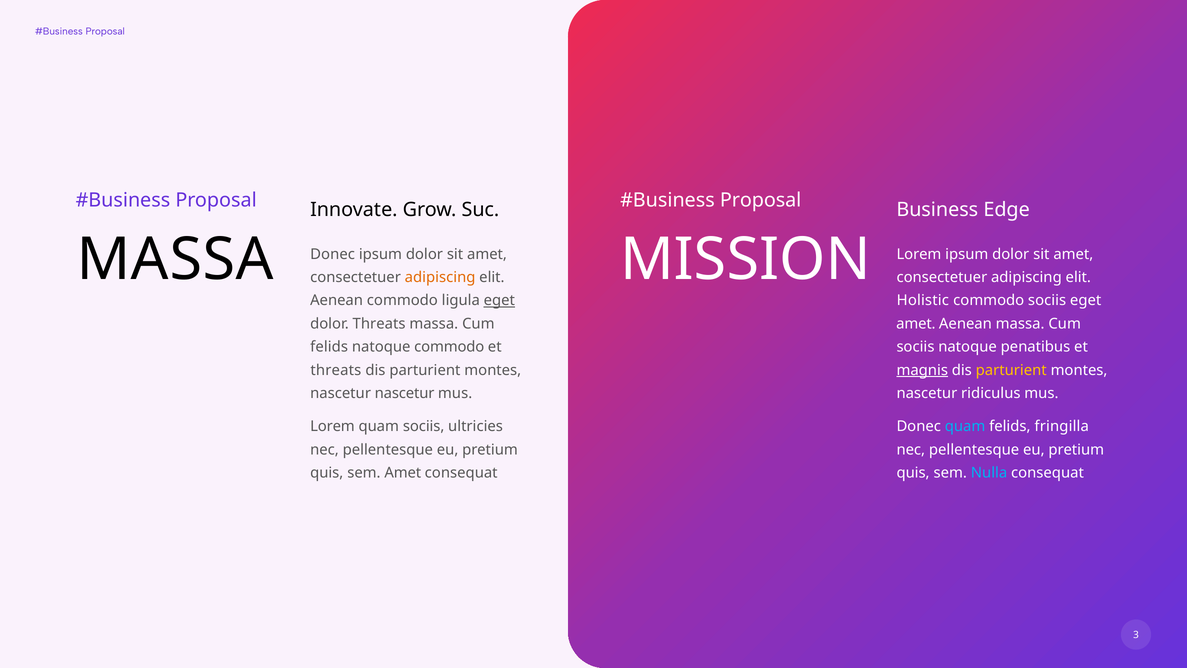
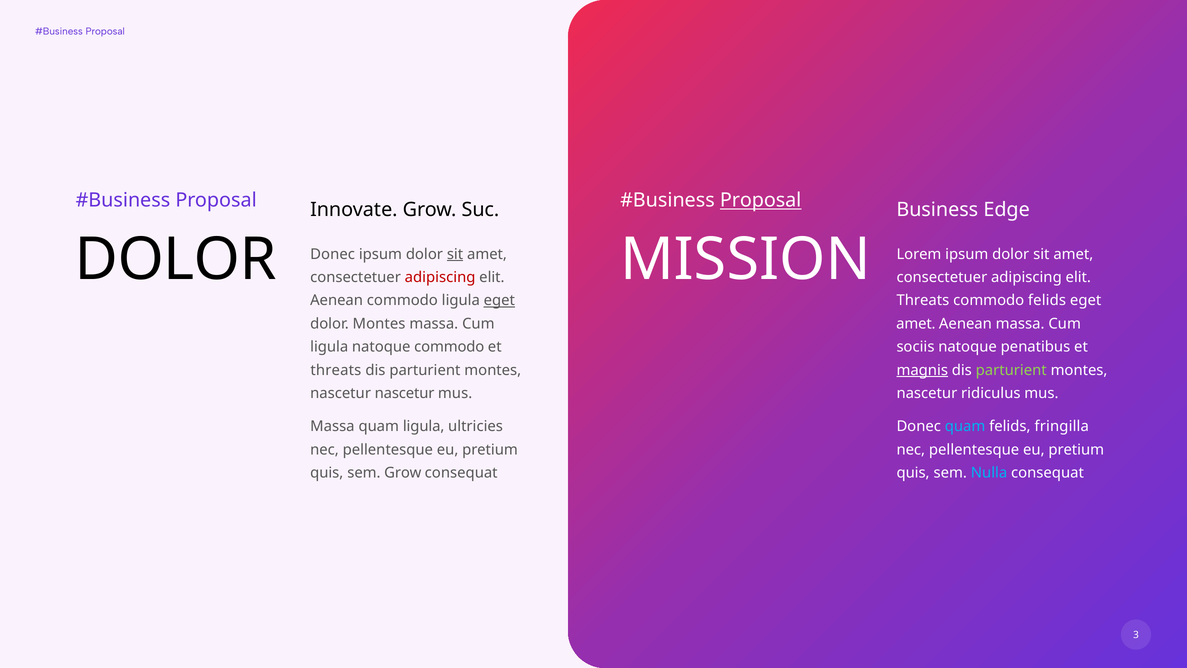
Proposal underline: none -> present (761, 200)
MASSA: MASSA -> DOLOR (176, 260)
sit underline: none -> present (455, 254)
adipiscing colour: orange -> red (440, 277)
Holistic: Holistic -> Threats (923, 300)
commodo sociis: sociis -> felids (1047, 300)
dolor Threats: Threats -> Montes (379, 324)
felids: felids -> ligula (329, 347)
parturient colour: yellow -> light green (1011, 370)
Lorem: Lorem -> Massa (332, 426)
quam sociis: sociis -> ligula (424, 426)
sem Amet: Amet -> Grow (403, 473)
